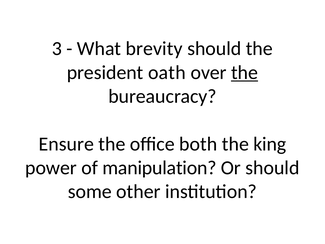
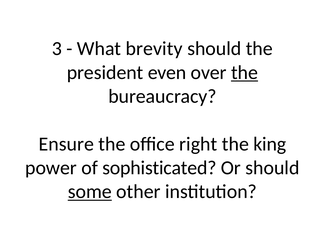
oath: oath -> even (167, 72)
both: both -> right (198, 144)
manipulation: manipulation -> sophisticated (159, 168)
some underline: none -> present (90, 191)
